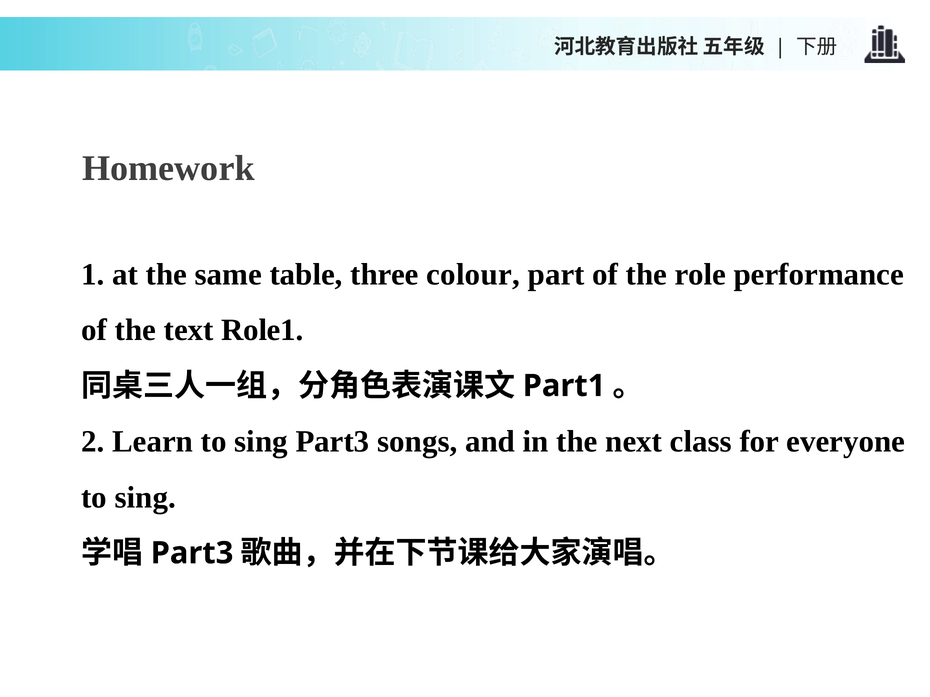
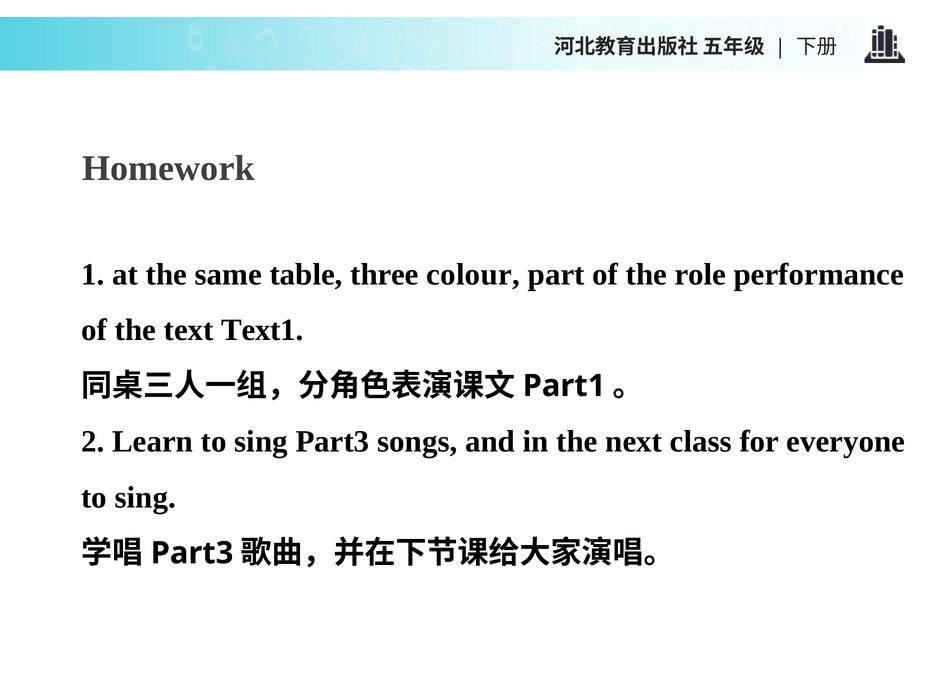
Role1: Role1 -> Text1 (262, 330)
